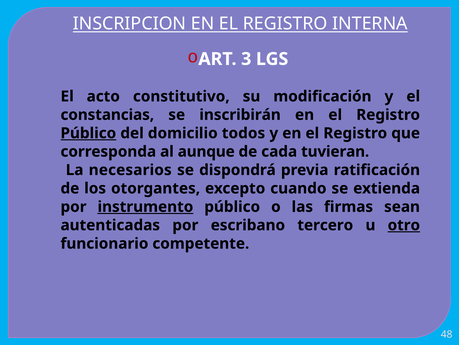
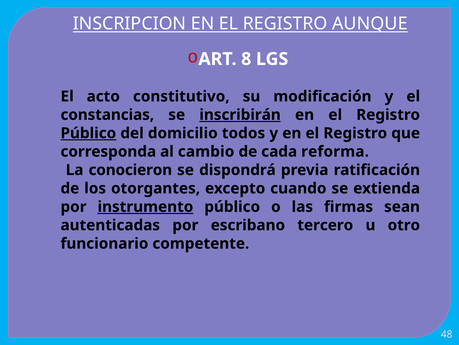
INTERNA: INTERNA -> AUNQUE (370, 24)
3: 3 -> 8 (246, 59)
inscribirán underline: none -> present (240, 115)
aunque: aunque -> cambio (206, 151)
tuvieran: tuvieran -> reforma (335, 151)
necesarios: necesarios -> conocieron (130, 170)
otro underline: present -> none (404, 225)
